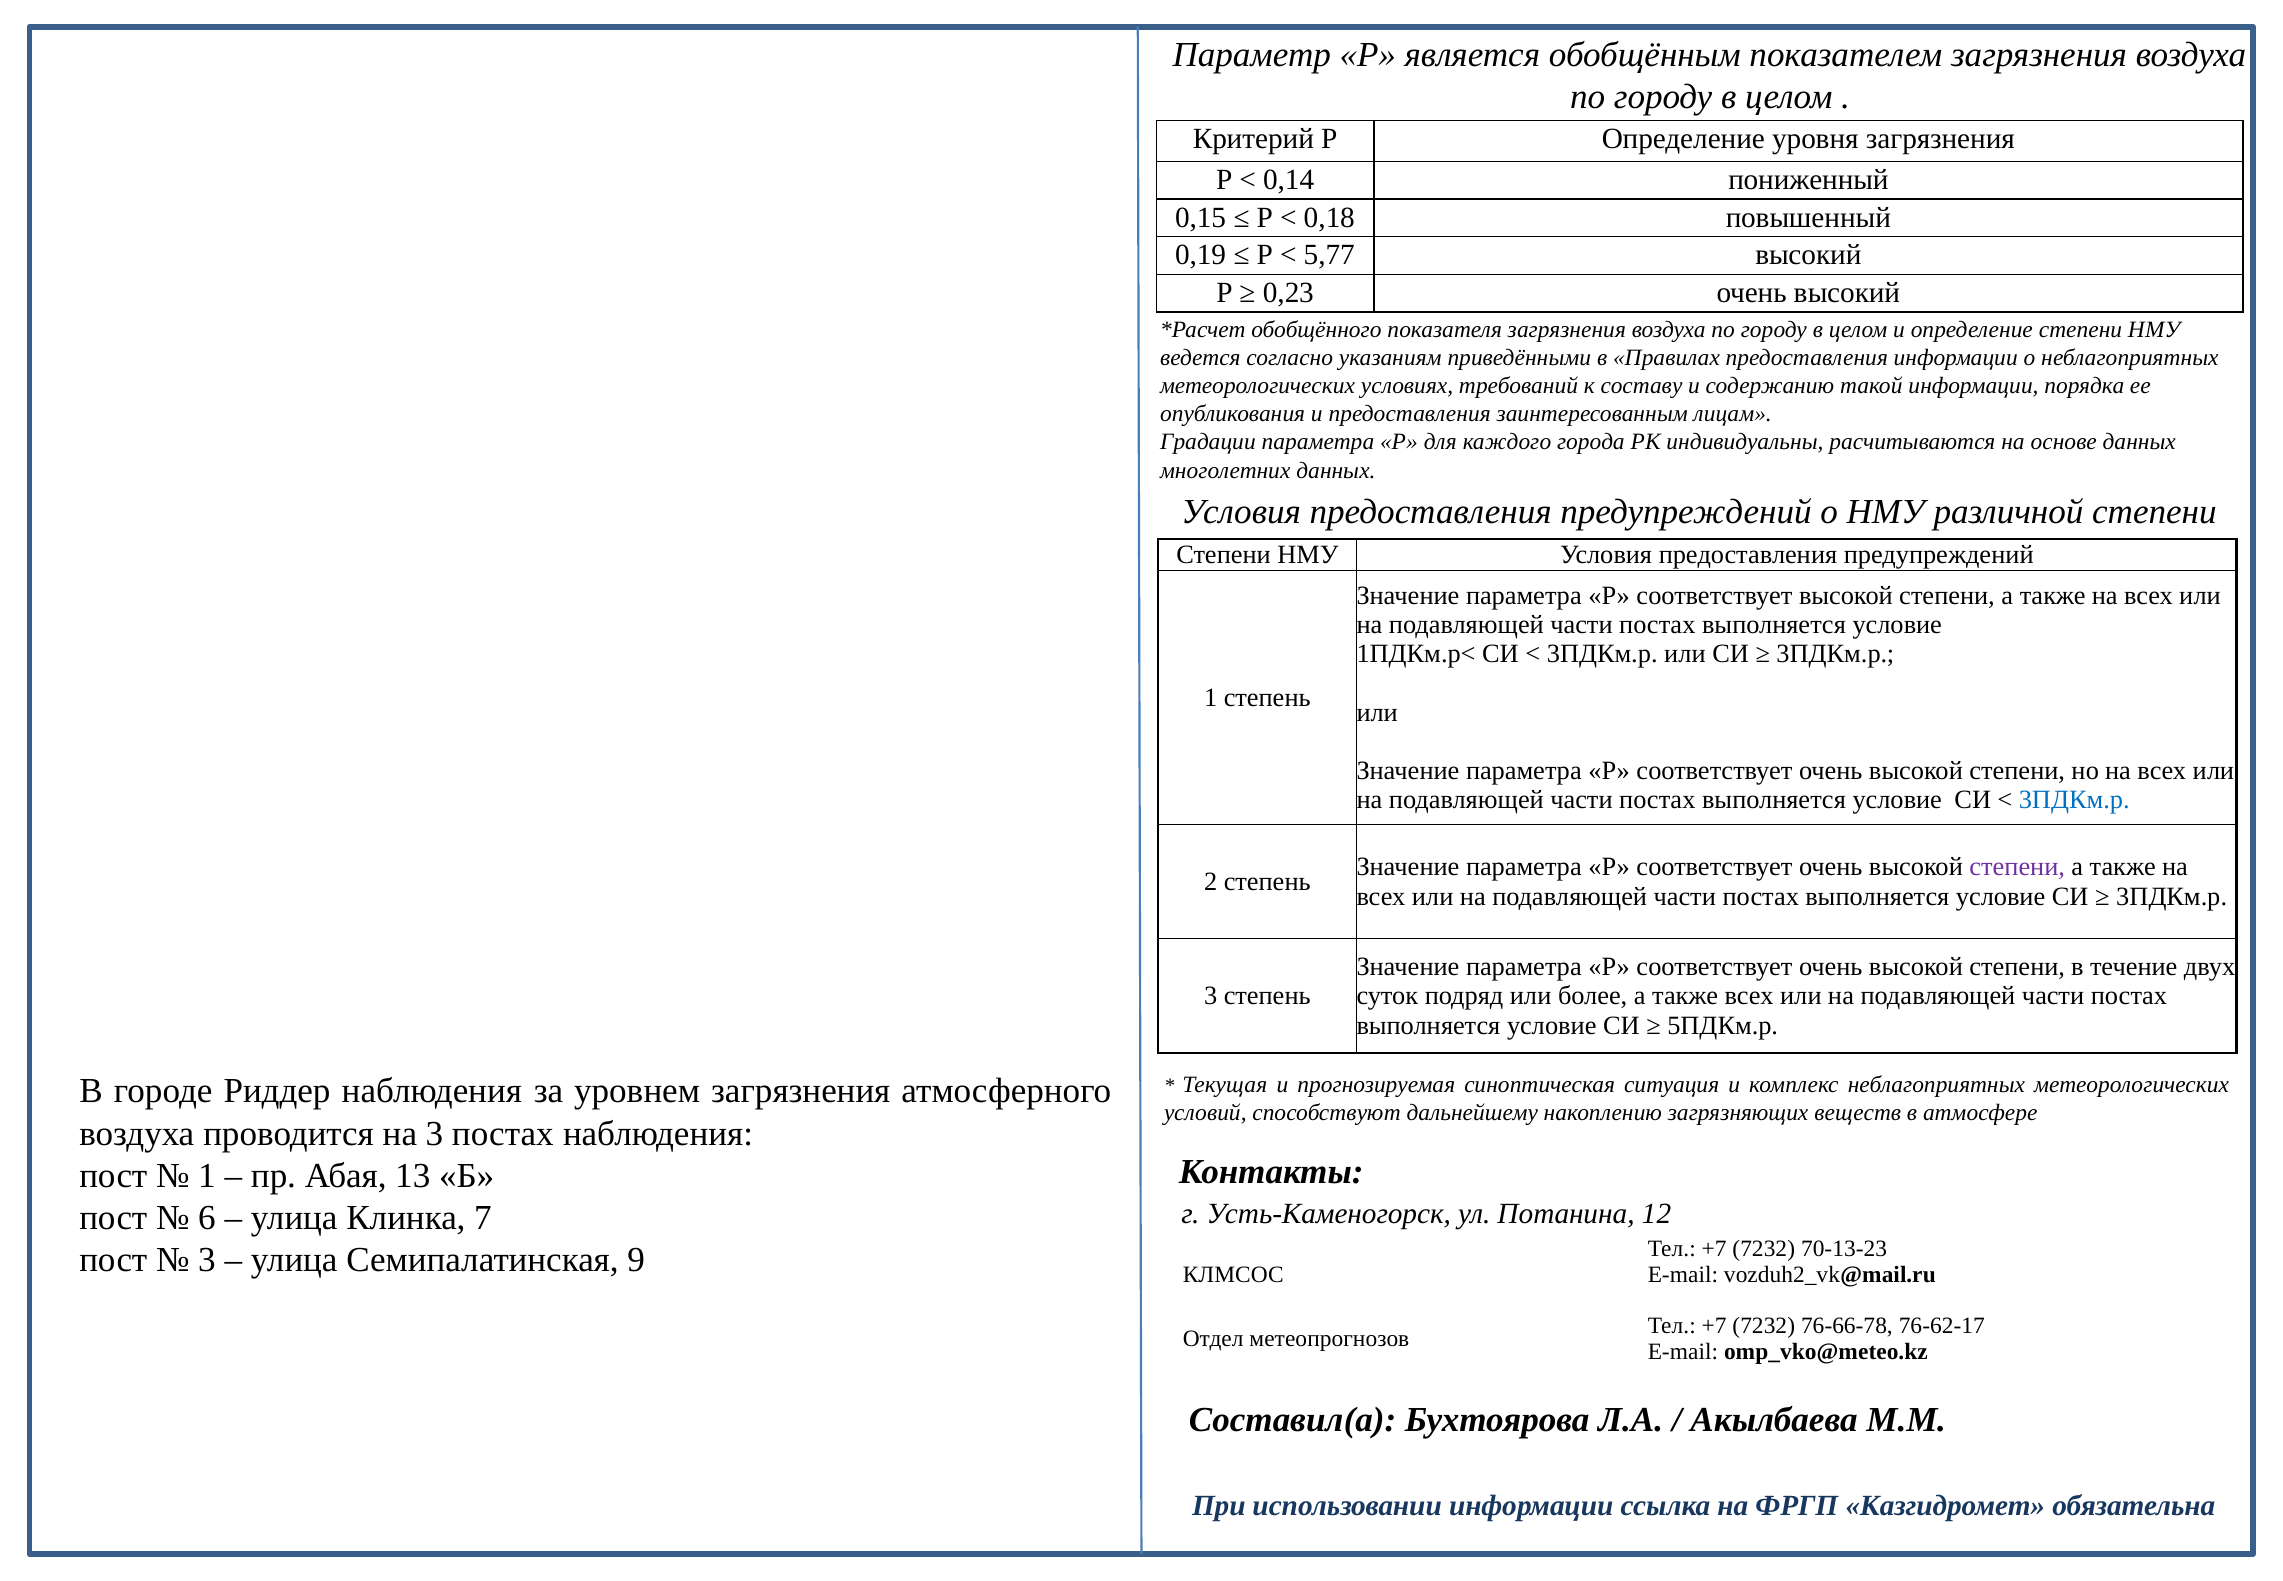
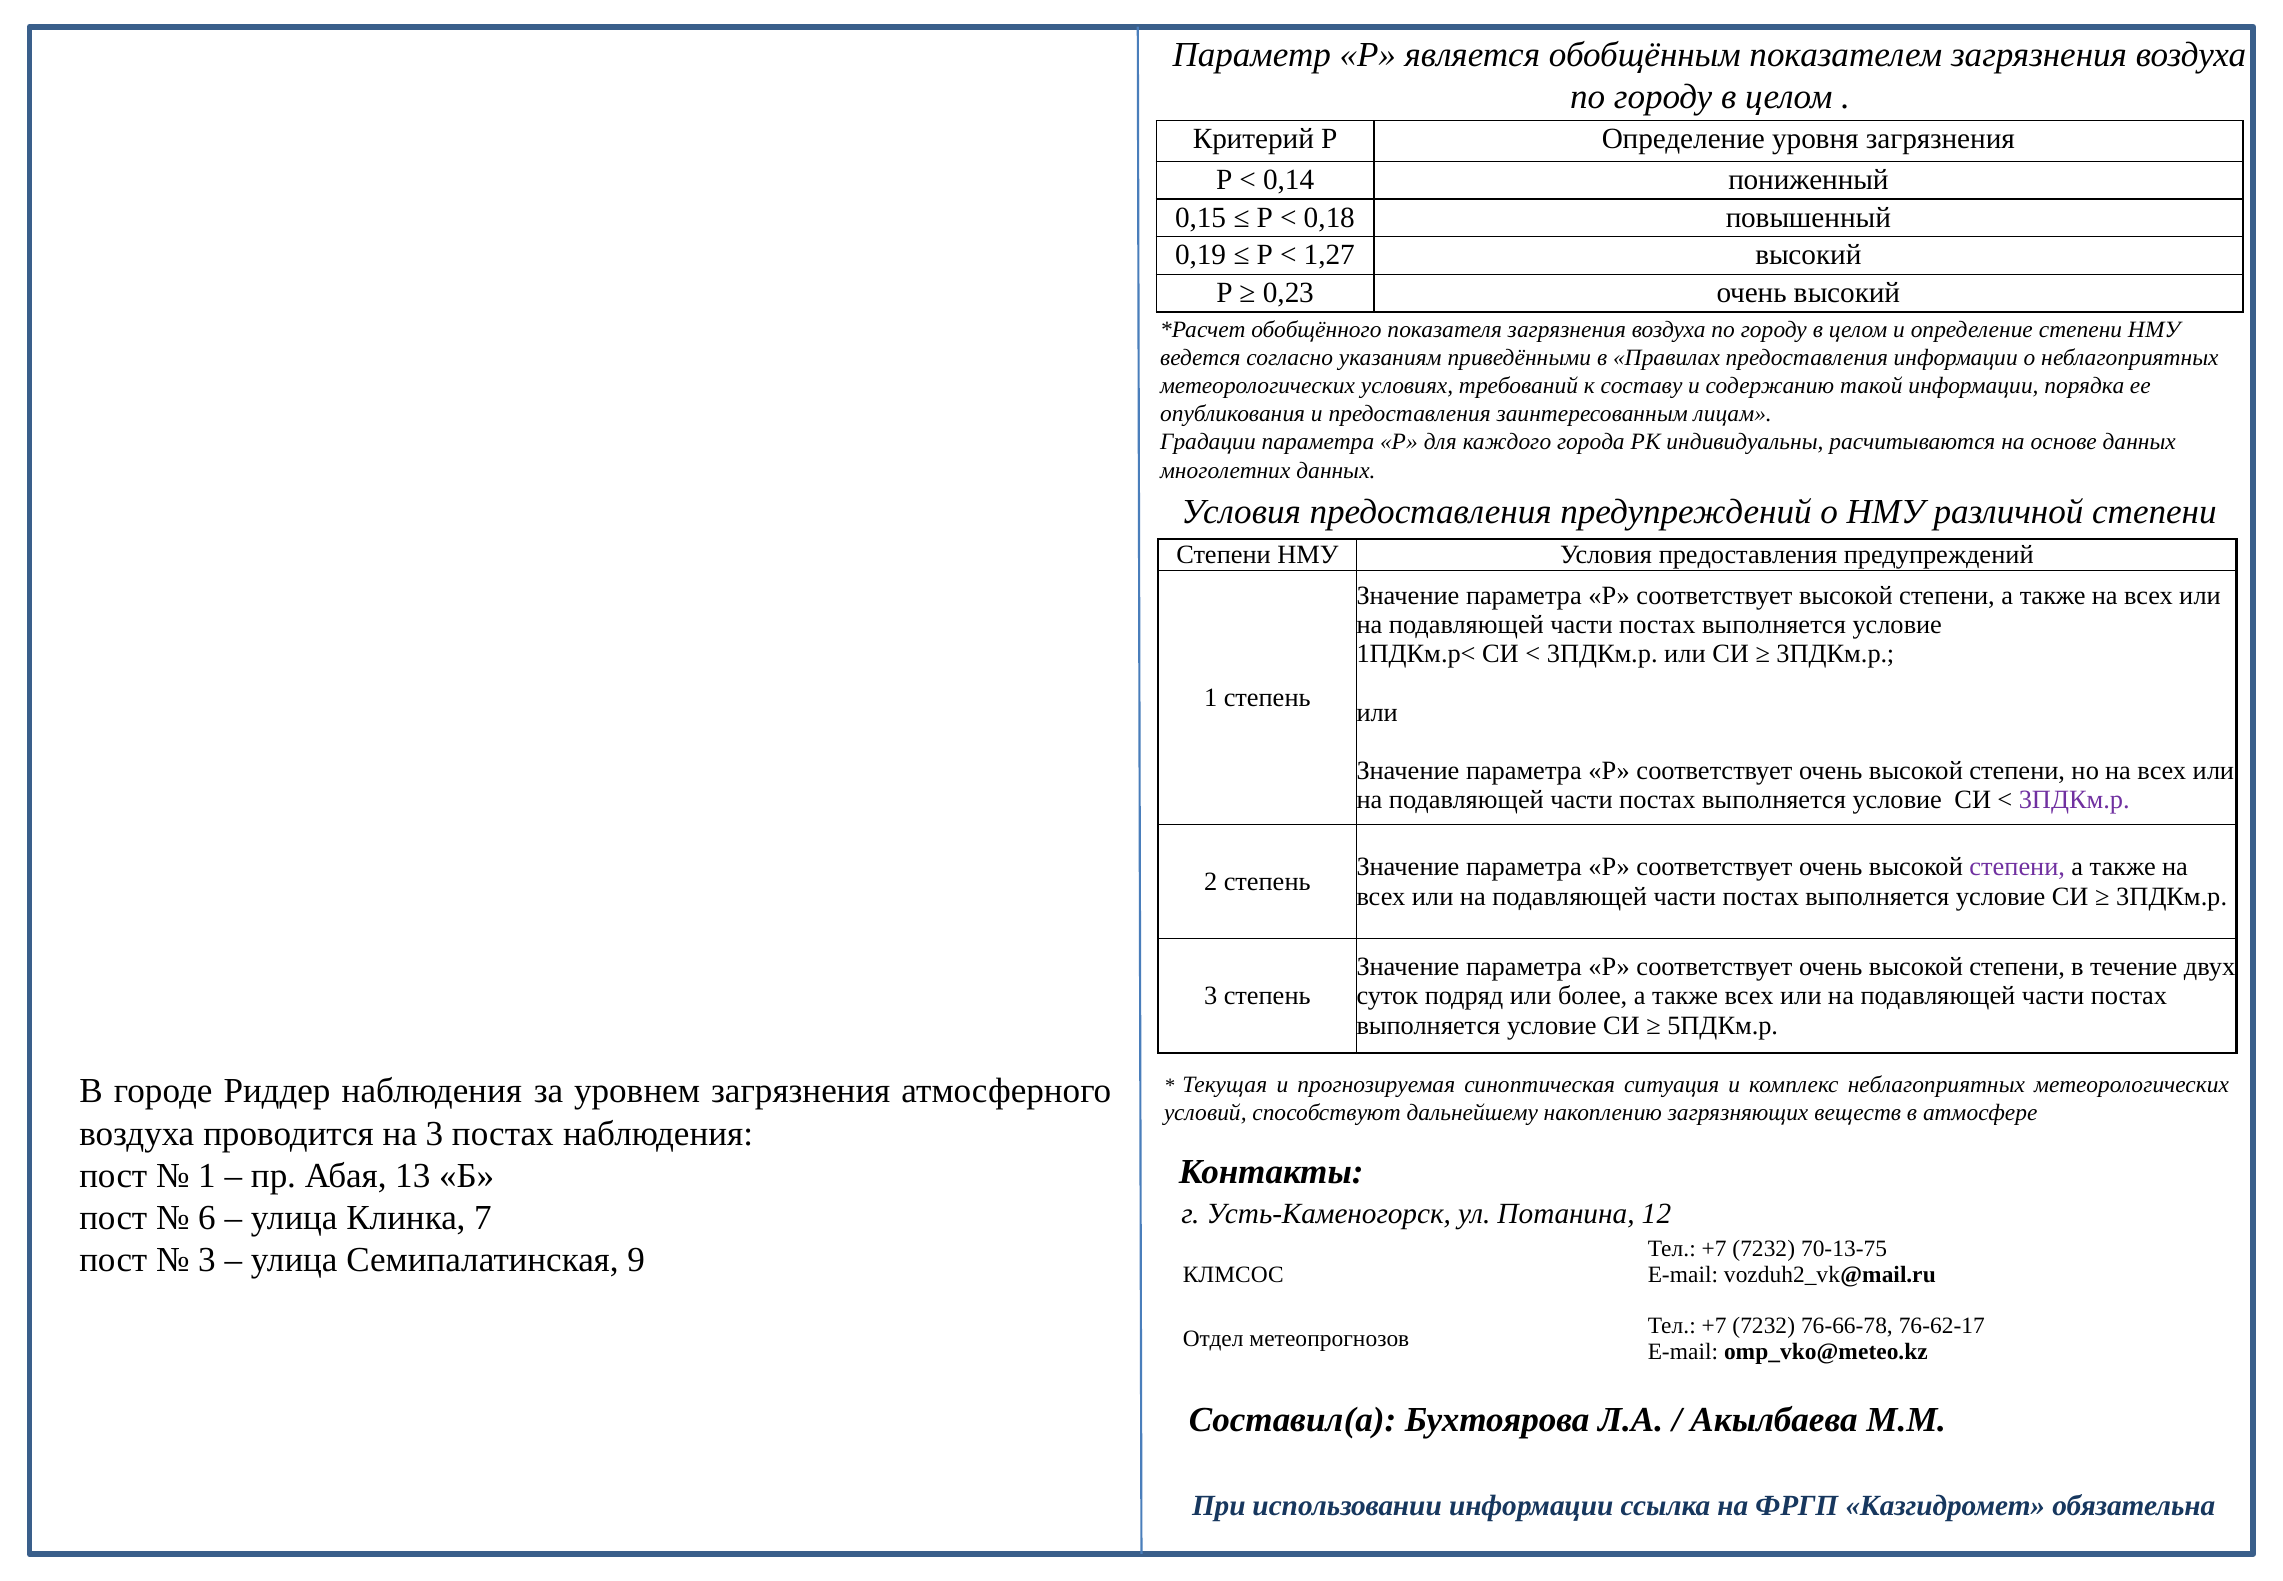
5,77: 5,77 -> 1,27 (1329, 255)
3ПДКм.р colour: blue -> purple (2074, 800)
70-13-23: 70-13-23 -> 70-13-75 (1844, 1248)
